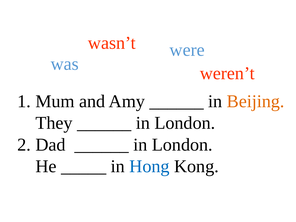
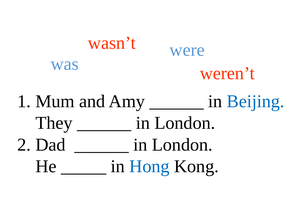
Beijing colour: orange -> blue (256, 101)
